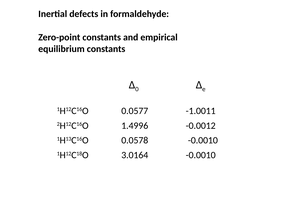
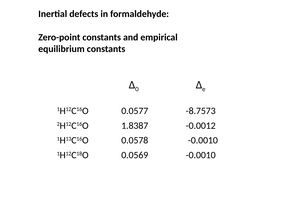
-1.0011: -1.0011 -> -8.7573 (201, 111)
1.4996: 1.4996 -> 1.8387 (135, 125)
3.0164: 3.0164 -> 0.0569 (135, 155)
